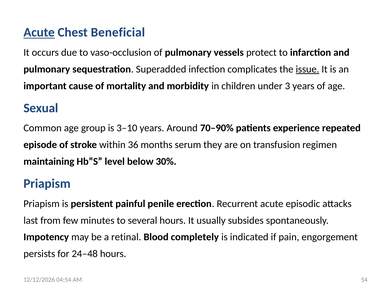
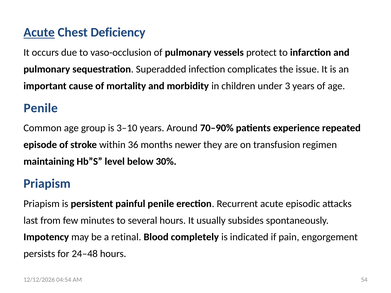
Beneficial: Beneficial -> Deficiency (118, 32)
issue underline: present -> none (307, 69)
Sexual: Sexual -> Penile (41, 108)
serum: serum -> newer (188, 145)
